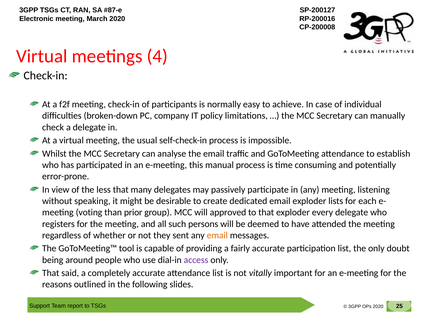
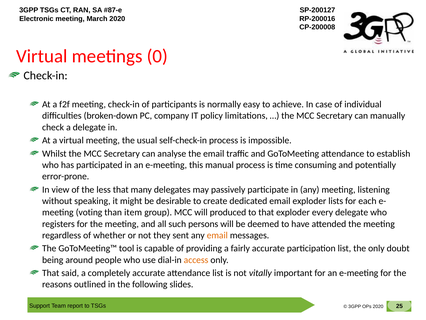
4: 4 -> 0 (157, 56)
prior: prior -> item (133, 212)
approved: approved -> produced (228, 212)
access colour: purple -> orange (196, 259)
